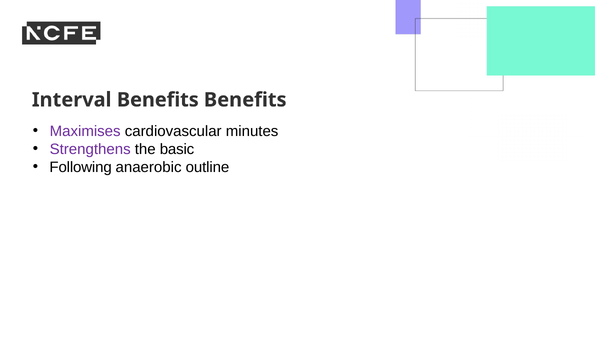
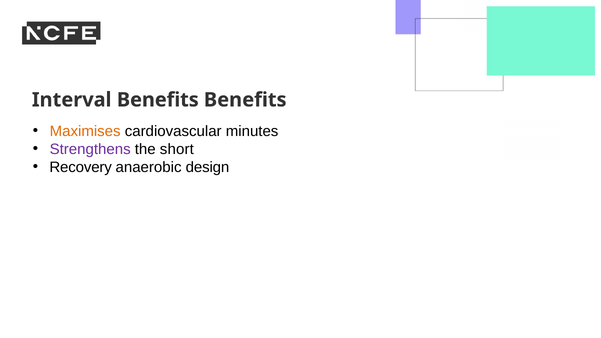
Maximises colour: purple -> orange (85, 131)
basic: basic -> short (177, 149)
Following: Following -> Recovery (81, 167)
outline: outline -> design (207, 167)
